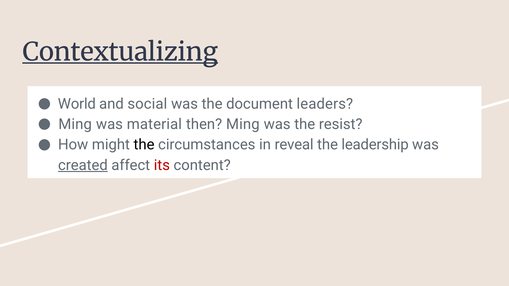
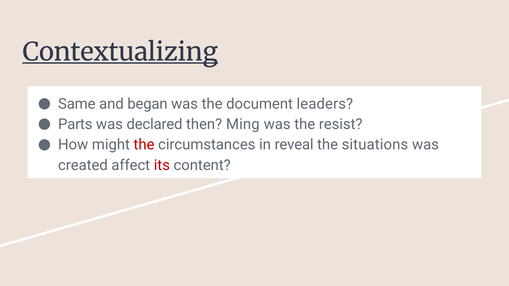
World: World -> Same (77, 104)
social: social -> began (147, 104)
Ming: Ming -> Parts (75, 124)
material: material -> declared (155, 124)
the colour: black -> red (144, 145)
leadership: leadership -> situations (375, 145)
created underline: present -> none (83, 165)
